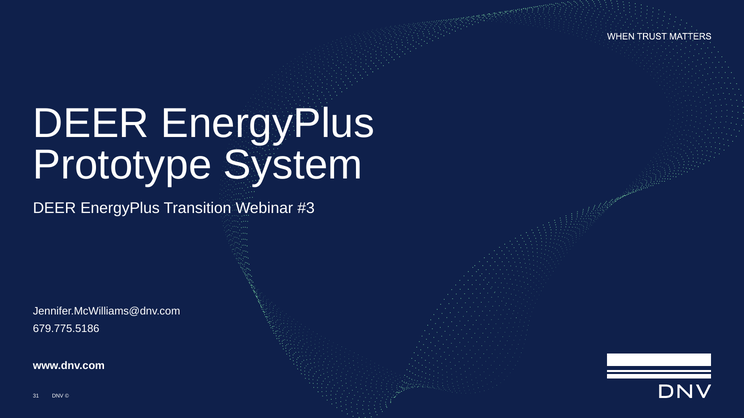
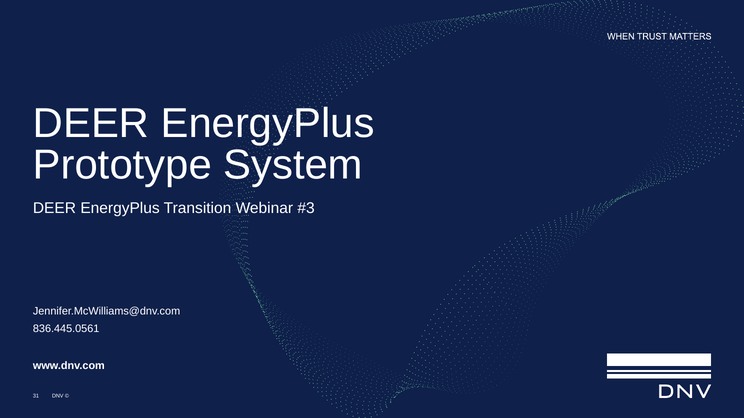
679.775.5186: 679.775.5186 -> 836.445.0561 (66, 329)
